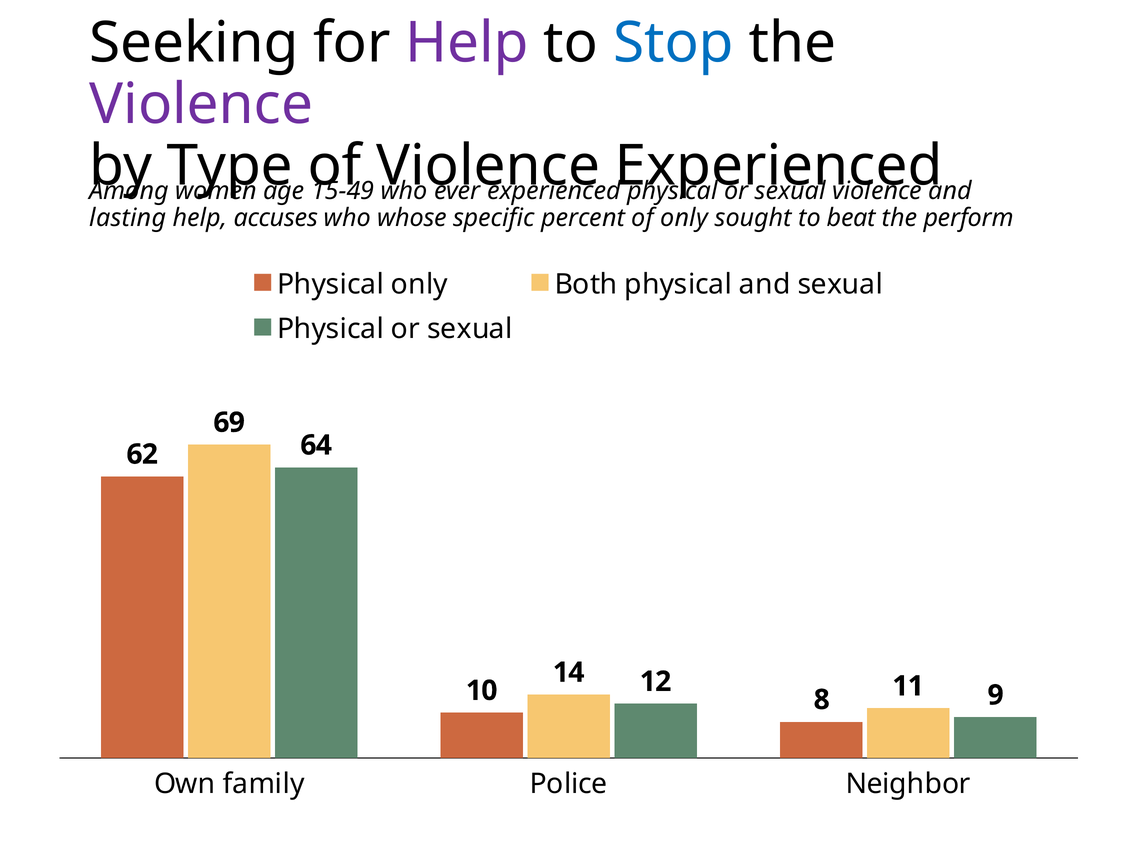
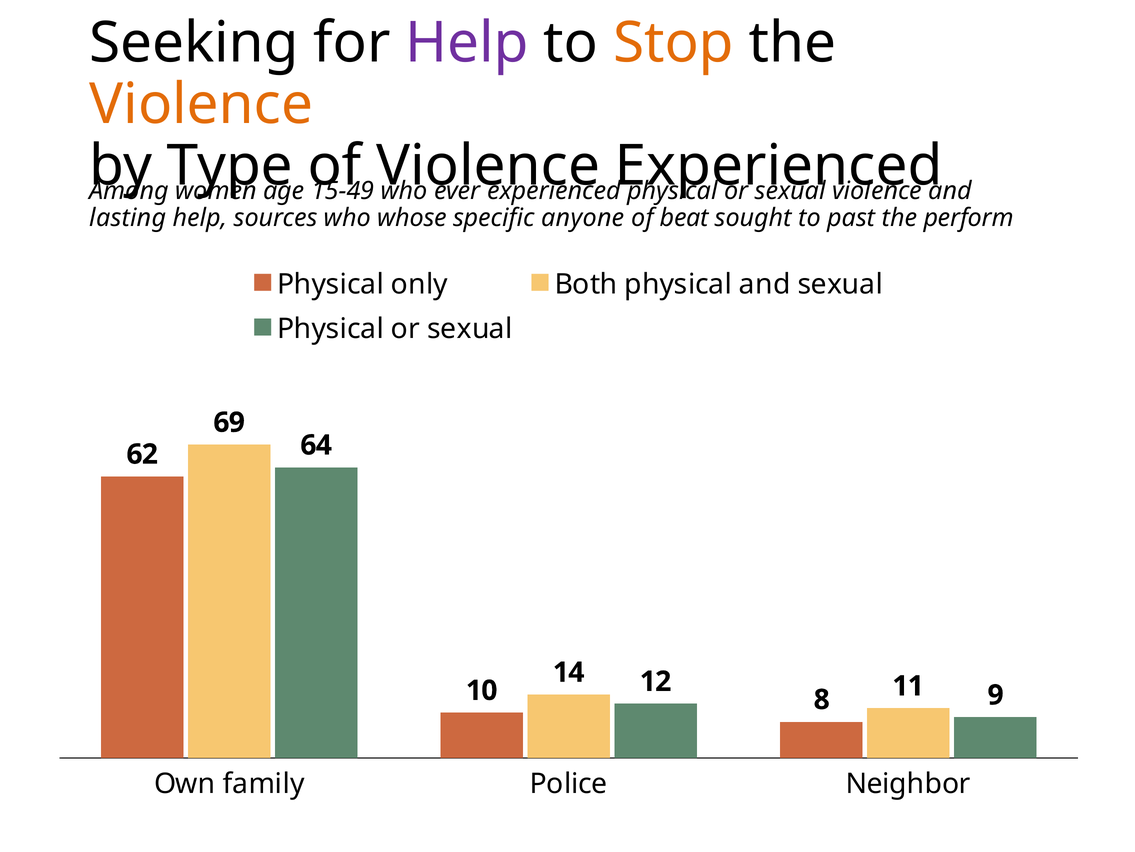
Stop colour: blue -> orange (673, 43)
Violence colour: purple -> orange (201, 104)
accuses: accuses -> sources (276, 218)
percent: percent -> anyone (583, 218)
of only: only -> beat (684, 218)
beat: beat -> past (851, 218)
